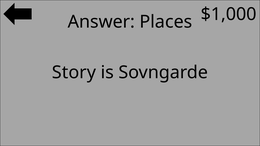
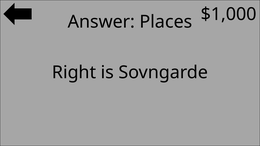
Story: Story -> Right (74, 72)
